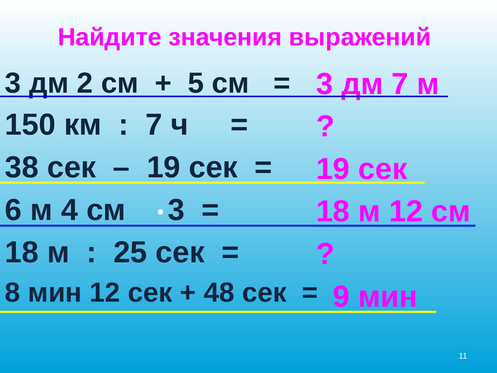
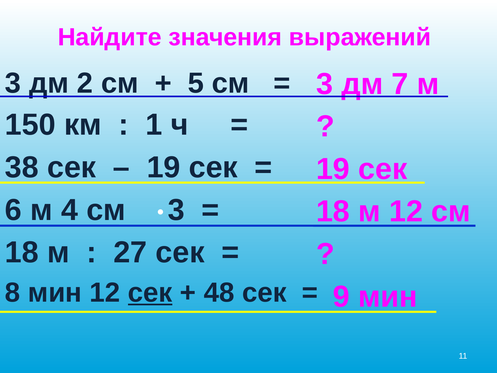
7: 7 -> 1 (154, 125)
25: 25 -> 27 (130, 252)
сек underline: none -> present (150, 292)
